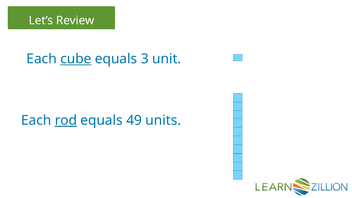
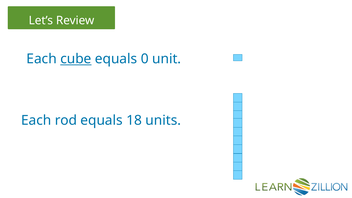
3: 3 -> 0 (145, 59)
rod underline: present -> none (66, 120)
49: 49 -> 18 (134, 120)
